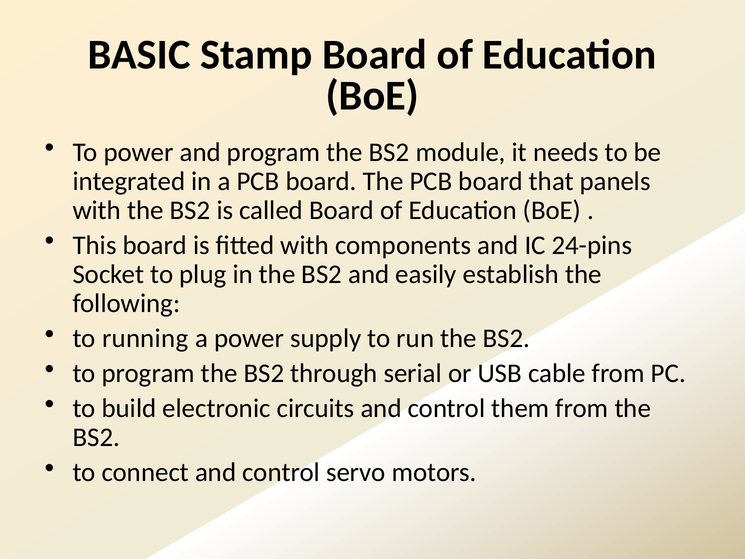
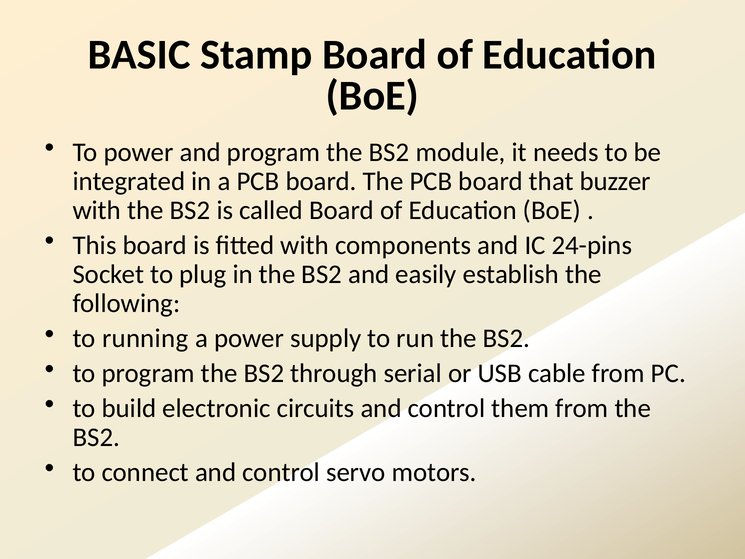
panels: panels -> buzzer (615, 181)
